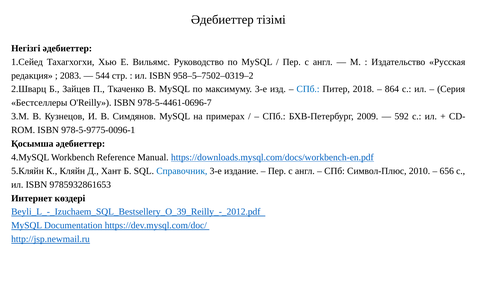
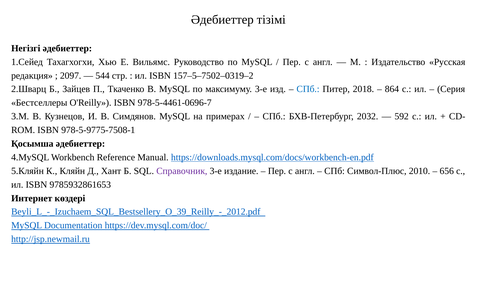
2083: 2083 -> 2097 (71, 75)
958–5–7502–0319–2: 958–5–7502–0319–2 -> 157–5–7502–0319–2 (213, 75)
2009: 2009 -> 2032 (368, 116)
978-5-9775-0096-1: 978-5-9775-0096-1 -> 978-5-9775-7508-1 (98, 130)
Справочник colour: blue -> purple (182, 171)
